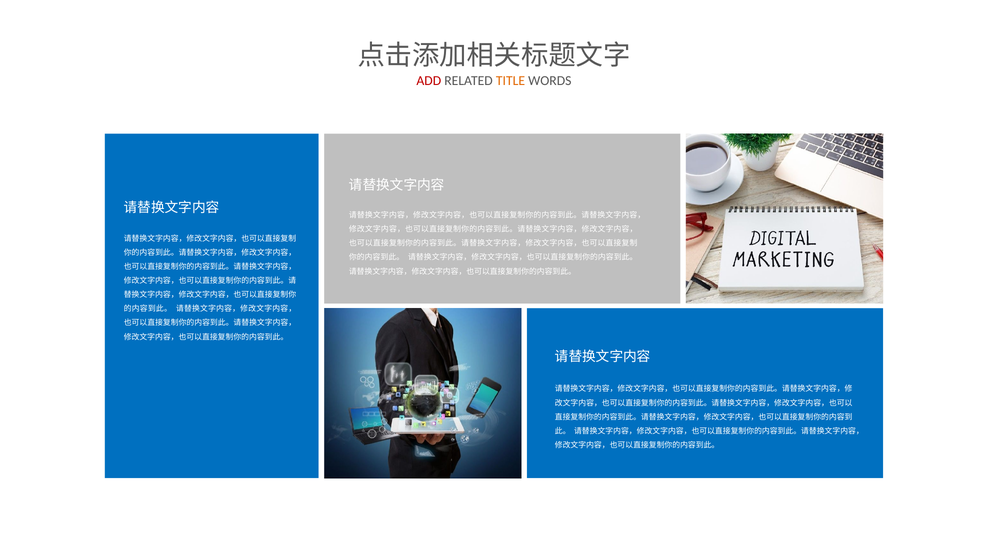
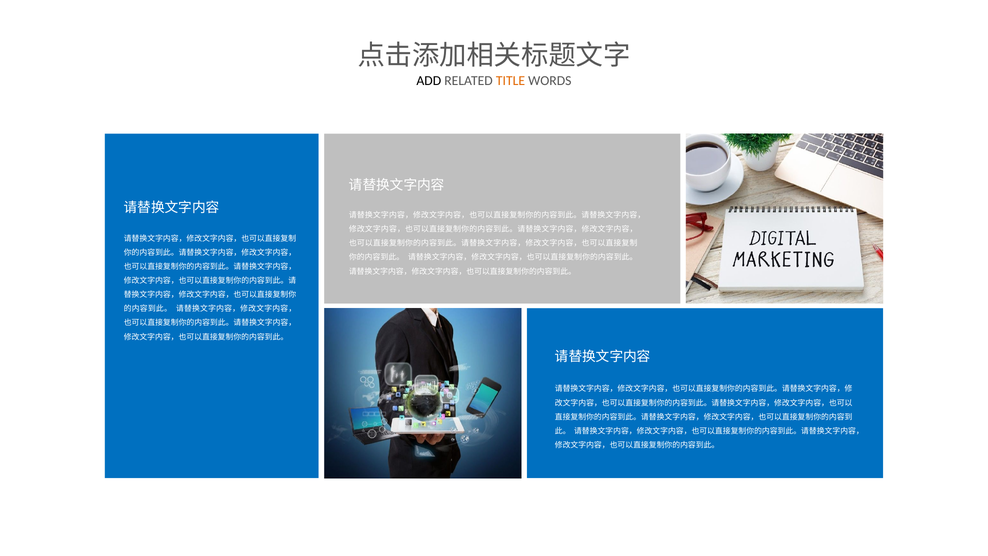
ADD colour: red -> black (429, 81)
